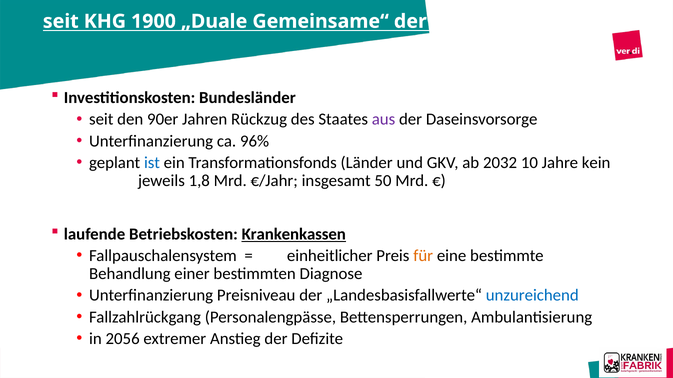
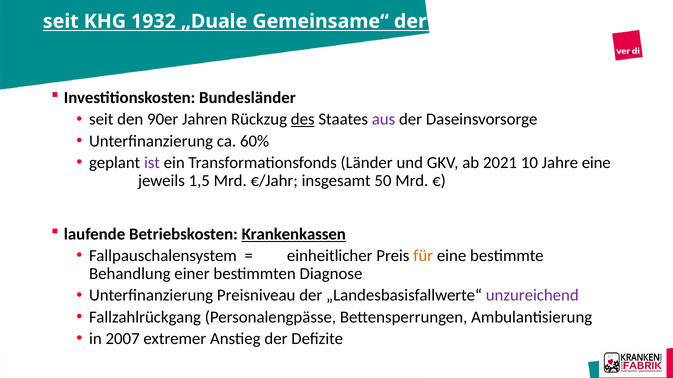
1900: 1900 -> 1932 (153, 21)
des underline: none -> present (303, 120)
96%: 96% -> 60% (255, 141)
ist colour: blue -> purple (152, 163)
2032: 2032 -> 2021 (500, 163)
Jahre kein: kein -> eine (596, 163)
1,8: 1,8 -> 1,5 (199, 181)
unzureichend colour: blue -> purple (532, 296)
2056: 2056 -> 2007 (123, 339)
